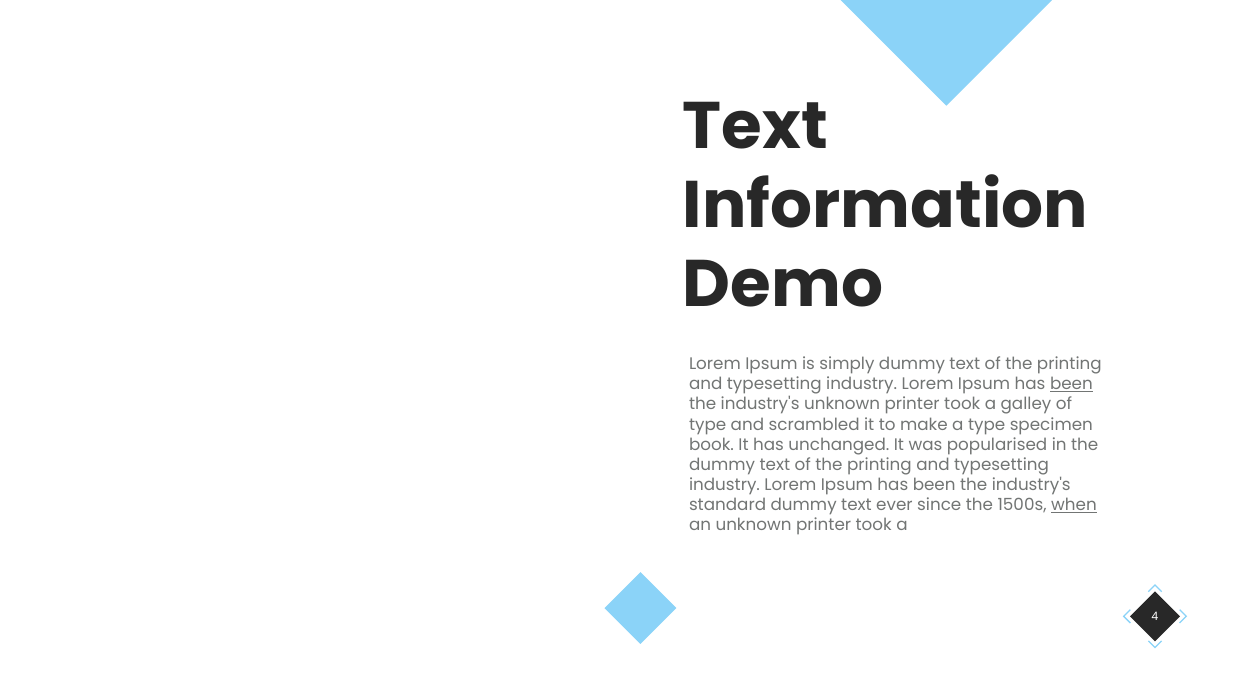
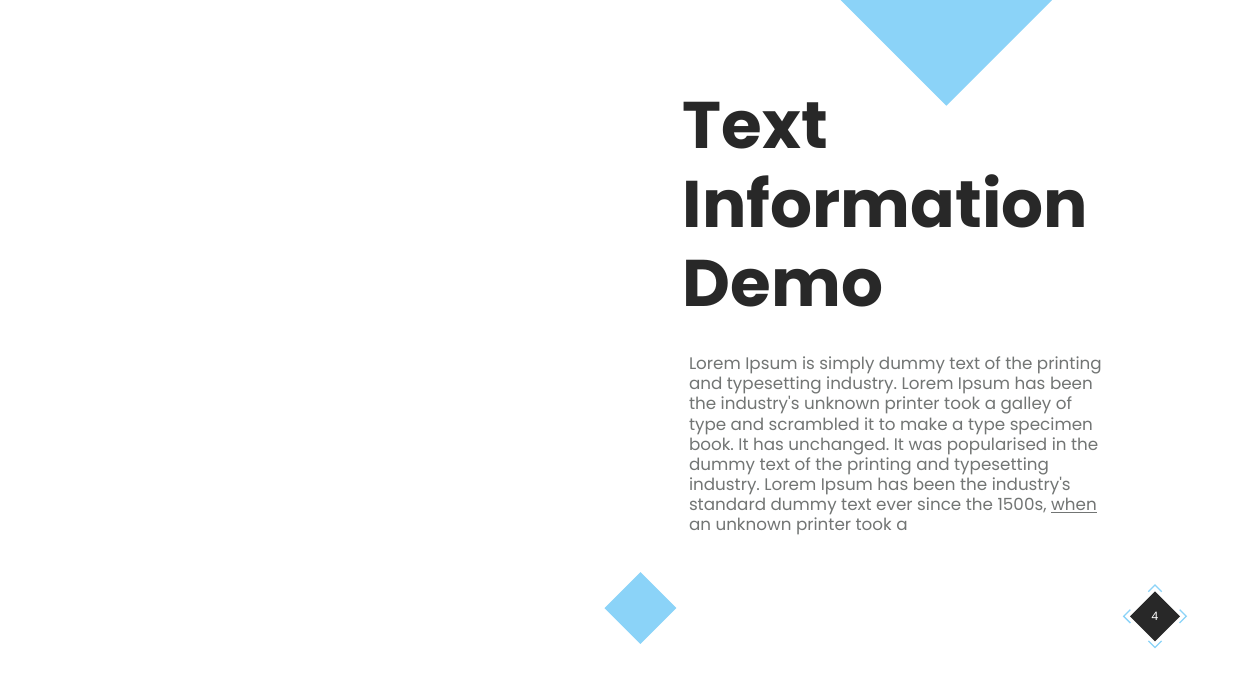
been underline: present -> none (1071, 384)
